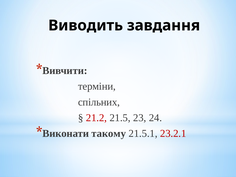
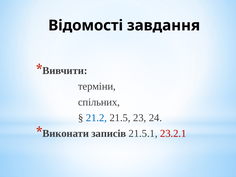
Виводить: Виводить -> Відомості (86, 25)
21.2 colour: red -> blue (96, 118)
такому: такому -> записів (109, 133)
